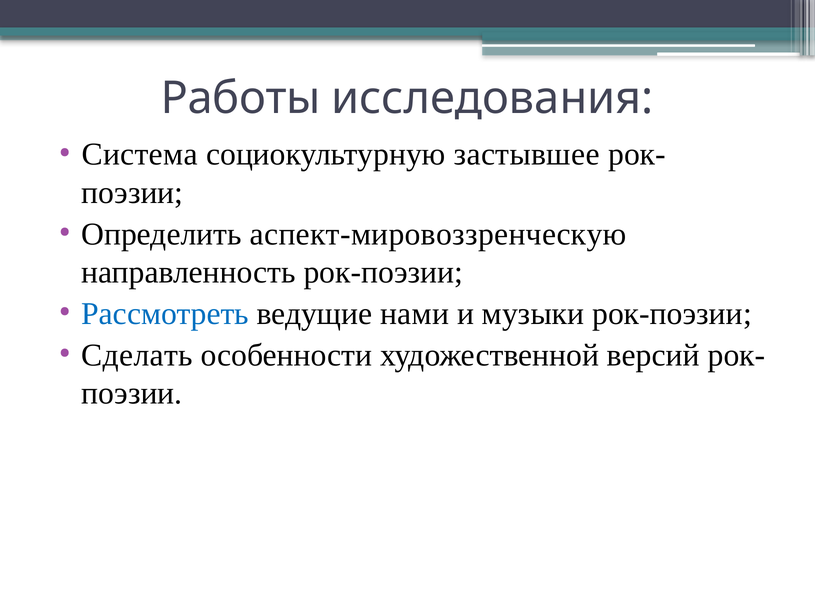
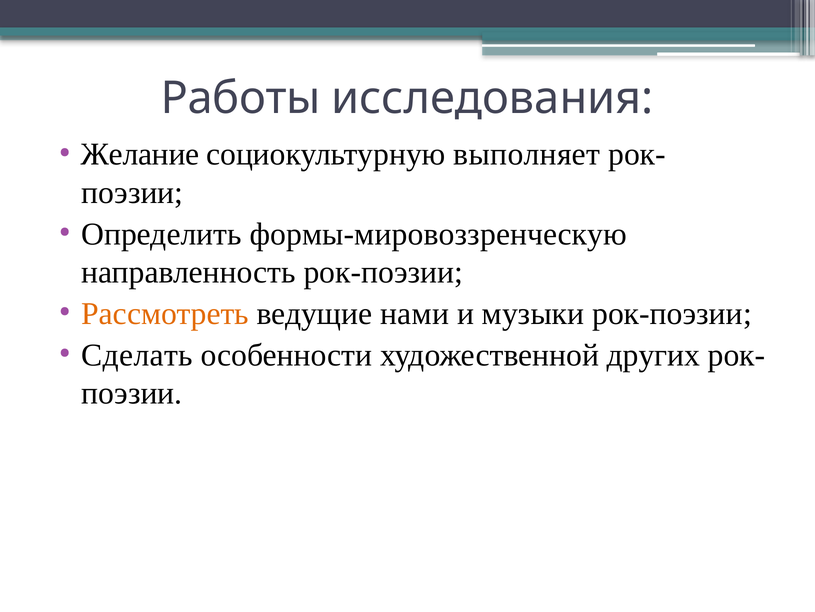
Система: Система -> Желание (140, 154)
застывшее: застывшее -> выполняет (527, 154)
аспект-мировоззренческую: аспект-мировоззренческую -> формы-мировоззренческую (438, 234)
Рассмотреть colour: blue -> orange (165, 313)
версий: версий -> других (653, 355)
